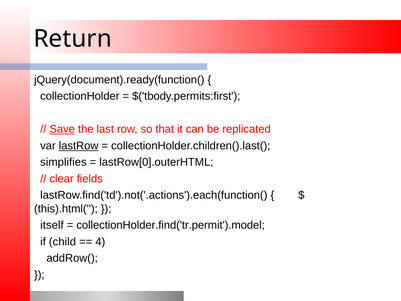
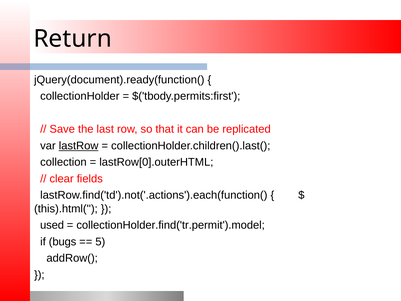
Save underline: present -> none (62, 129)
simplifies: simplifies -> collection (63, 162)
itself: itself -> used (52, 225)
child: child -> bugs (63, 241)
4: 4 -> 5 (100, 241)
